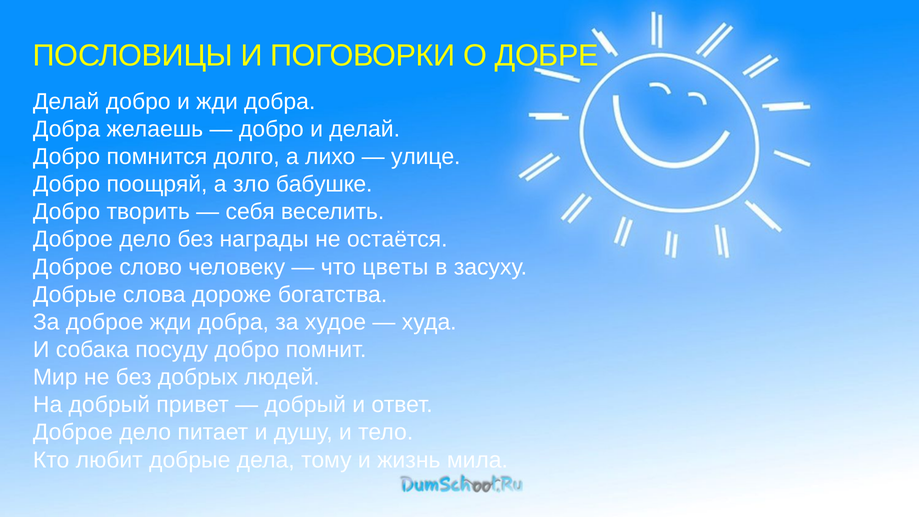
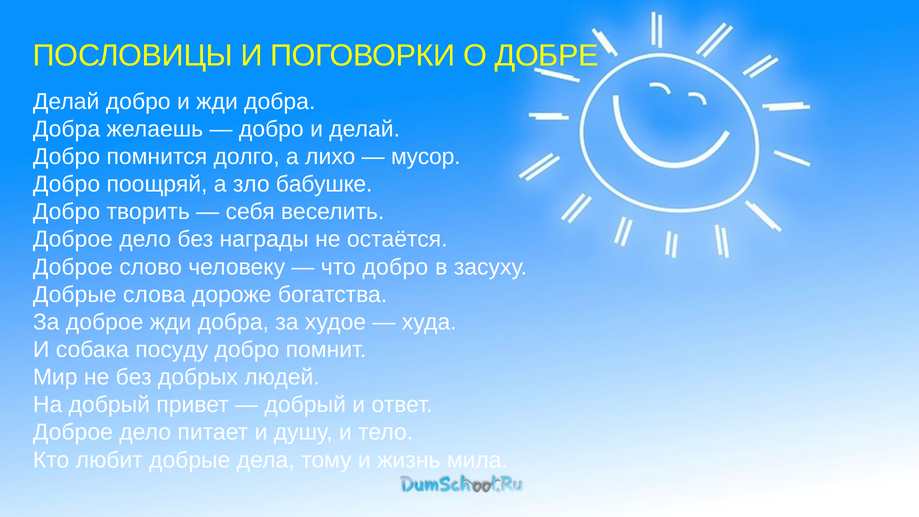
улице: улице -> мусор (426, 157)
что цветы: цветы -> добро (395, 267)
